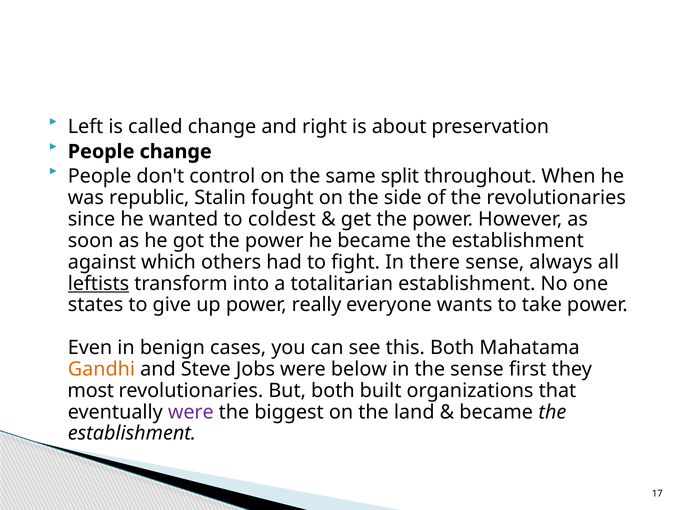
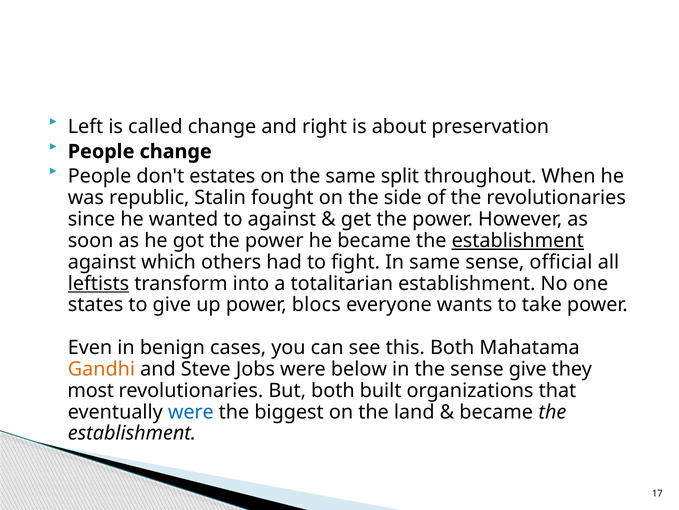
control: control -> estates (222, 176)
to coldest: coldest -> against (282, 219)
establishment underline: none -> present (518, 240)
In there: there -> same (435, 262)
always: always -> official (561, 262)
really: really -> blocs (316, 304)
sense first: first -> give (528, 369)
were colour: purple -> blue (191, 411)
